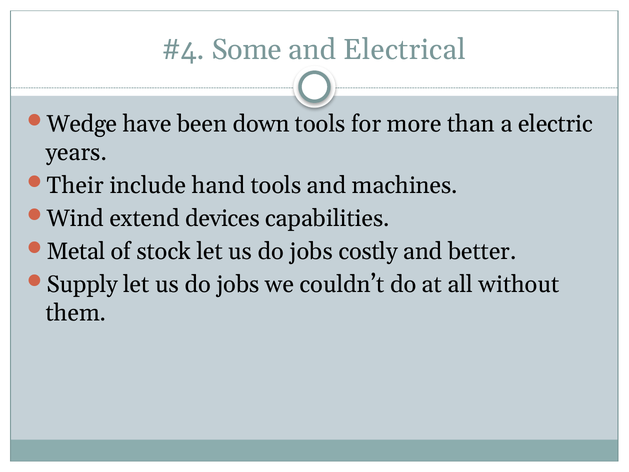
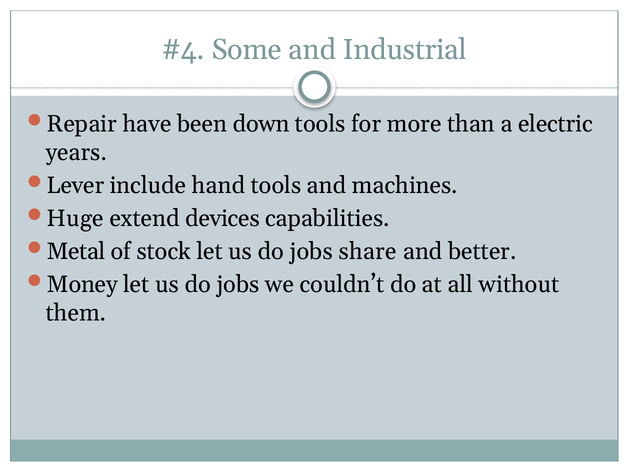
Electrical: Electrical -> Industrial (405, 50)
Wedge: Wedge -> Repair (82, 124)
Their: Their -> Lever (76, 185)
Wind: Wind -> Huge (75, 218)
costly: costly -> share (368, 251)
Supply: Supply -> Money (82, 285)
